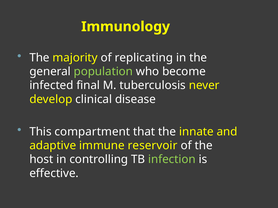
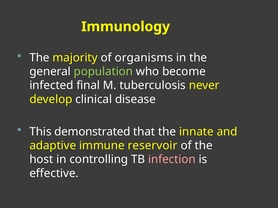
replicating: replicating -> organisms (144, 58)
compartment: compartment -> demonstrated (92, 132)
infection colour: light green -> pink (172, 160)
